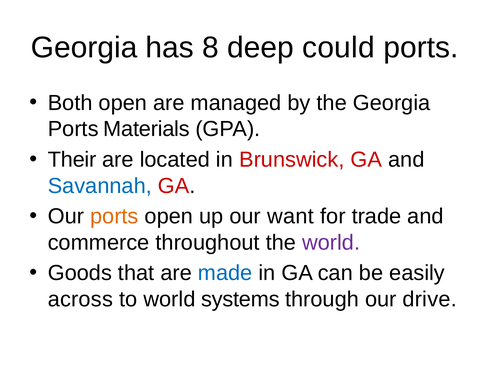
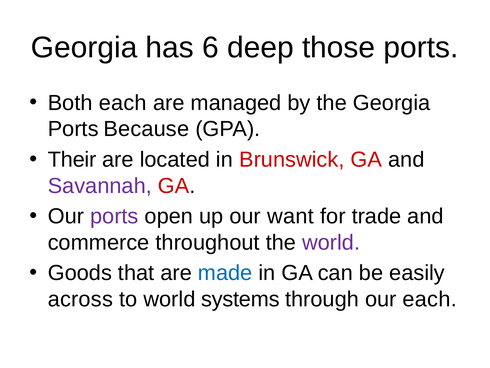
8: 8 -> 6 (211, 47)
could: could -> those (339, 47)
Both open: open -> each (123, 103)
Materials: Materials -> Because (146, 129)
Savannah colour: blue -> purple (100, 186)
ports colour: orange -> purple (114, 216)
our drive: drive -> each (430, 299)
